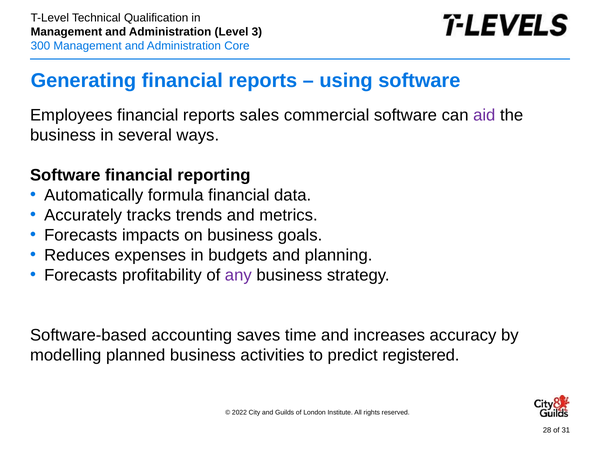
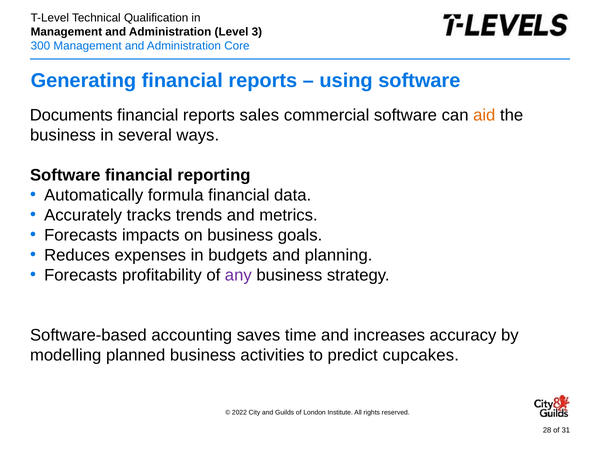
Employees: Employees -> Documents (71, 115)
aid colour: purple -> orange (484, 115)
registered: registered -> cupcakes (421, 355)
